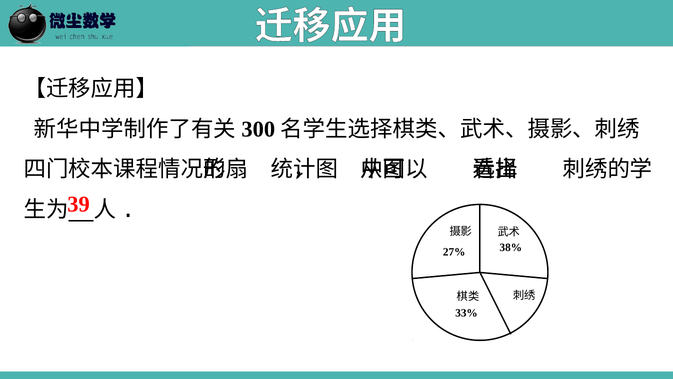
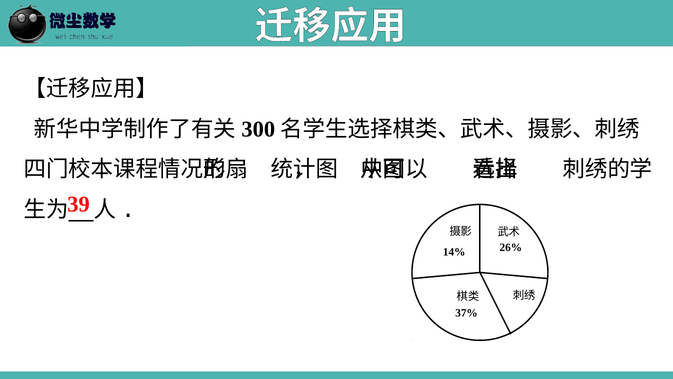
38%: 38% -> 26% (511, 247)
27%: 27% -> 14% (454, 252)
33%: 33% -> 37% (466, 313)
